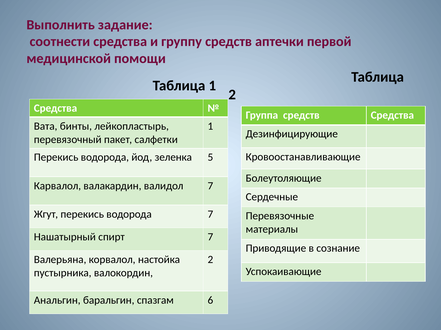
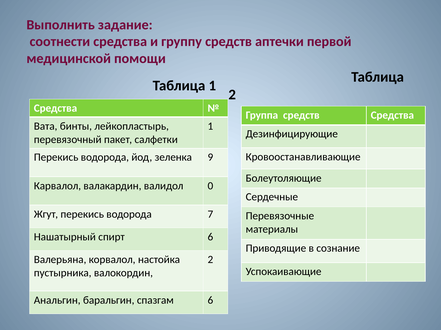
5: 5 -> 9 (210, 158)
валидол 7: 7 -> 0 (210, 186)
спирт 7: 7 -> 6 (210, 237)
